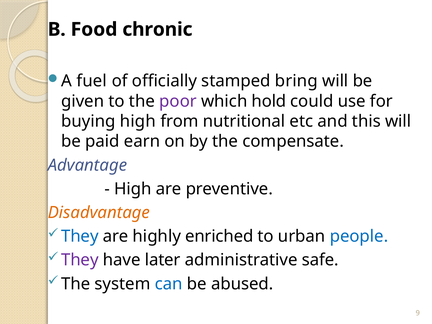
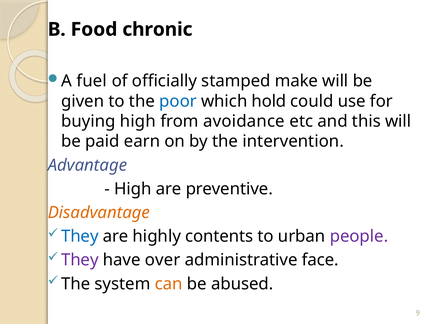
bring: bring -> make (296, 81)
poor colour: purple -> blue (178, 101)
nutritional: nutritional -> avoidance (244, 121)
compensate: compensate -> intervention (293, 141)
enriched: enriched -> contents (219, 236)
people colour: blue -> purple (359, 236)
later: later -> over (163, 260)
safe: safe -> face (320, 260)
can colour: blue -> orange (169, 284)
